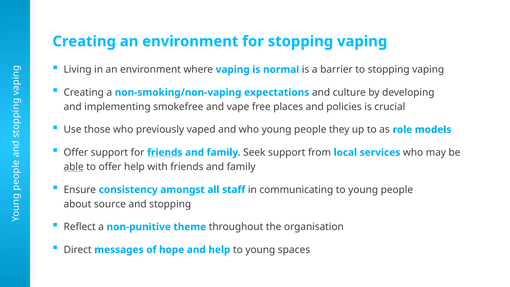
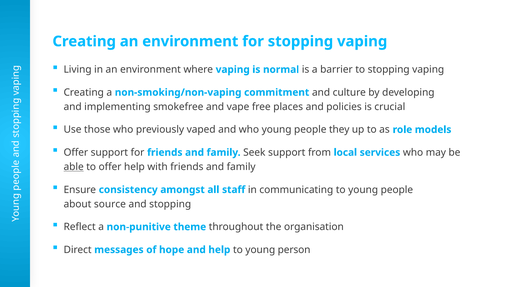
expectations: expectations -> commitment (277, 92)
friends underline: present -> none (165, 152)
spaces: spaces -> person (294, 250)
